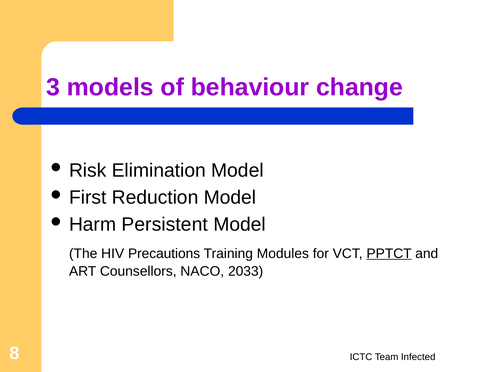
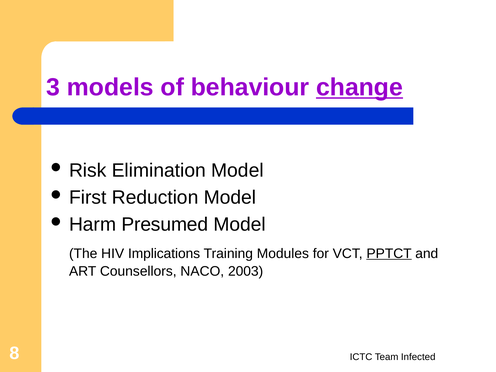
change underline: none -> present (359, 87)
Persistent: Persistent -> Presumed (165, 225)
Precautions: Precautions -> Implications (164, 253)
2033: 2033 -> 2003 (246, 271)
